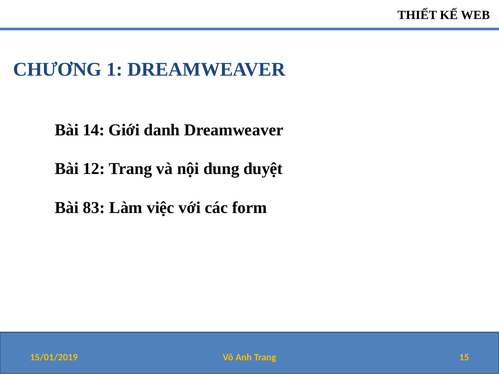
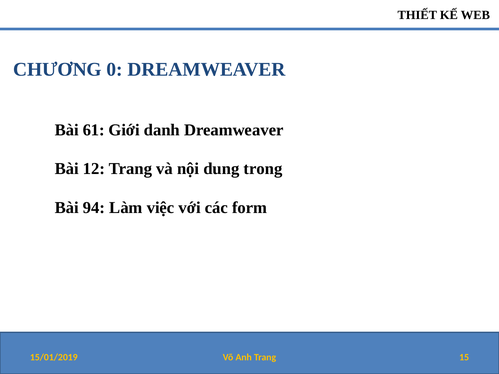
1: 1 -> 0 (115, 70)
14: 14 -> 61 (94, 130)
duyệt: duyệt -> trong (263, 169)
83: 83 -> 94 (94, 208)
